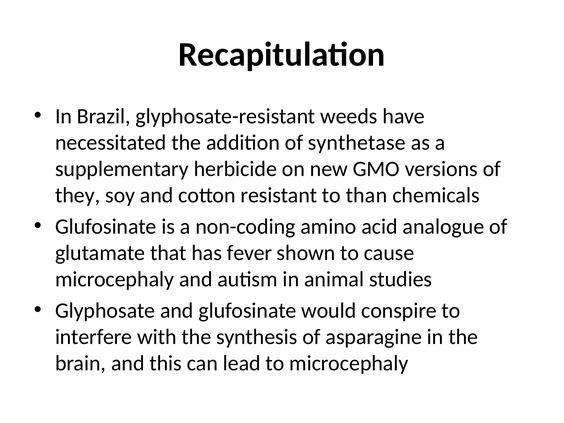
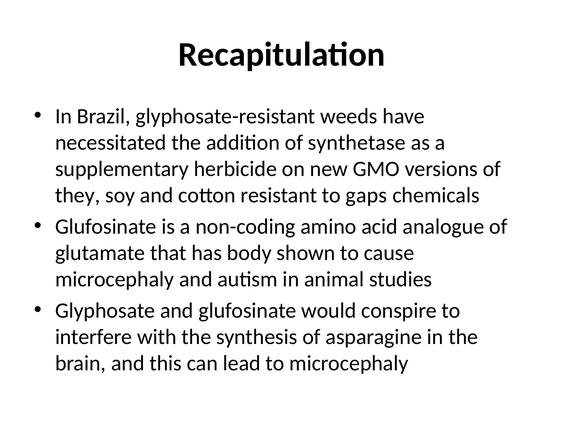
than: than -> gaps (366, 195)
fever: fever -> body (249, 253)
